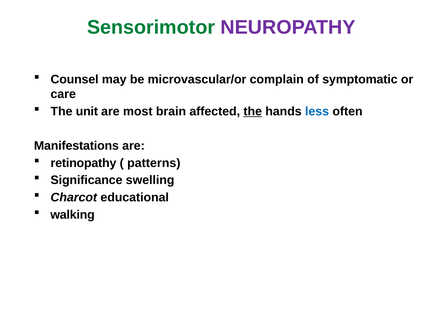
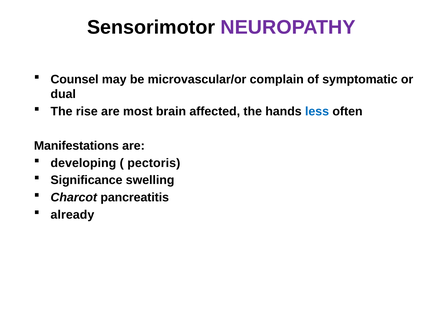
Sensorimotor colour: green -> black (151, 27)
care: care -> dual (63, 94)
unit: unit -> rise (87, 111)
the underline: present -> none (253, 111)
retinopathy: retinopathy -> developing (83, 163)
patterns: patterns -> pectoris (154, 163)
educational: educational -> pancreatitis (135, 198)
walking: walking -> already (72, 215)
